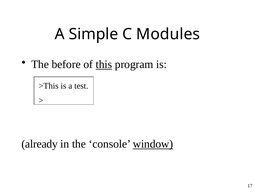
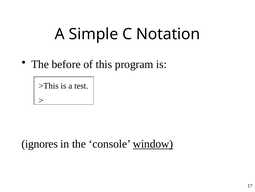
Modules: Modules -> Notation (168, 34)
this underline: present -> none (104, 64)
already: already -> ignores (40, 143)
